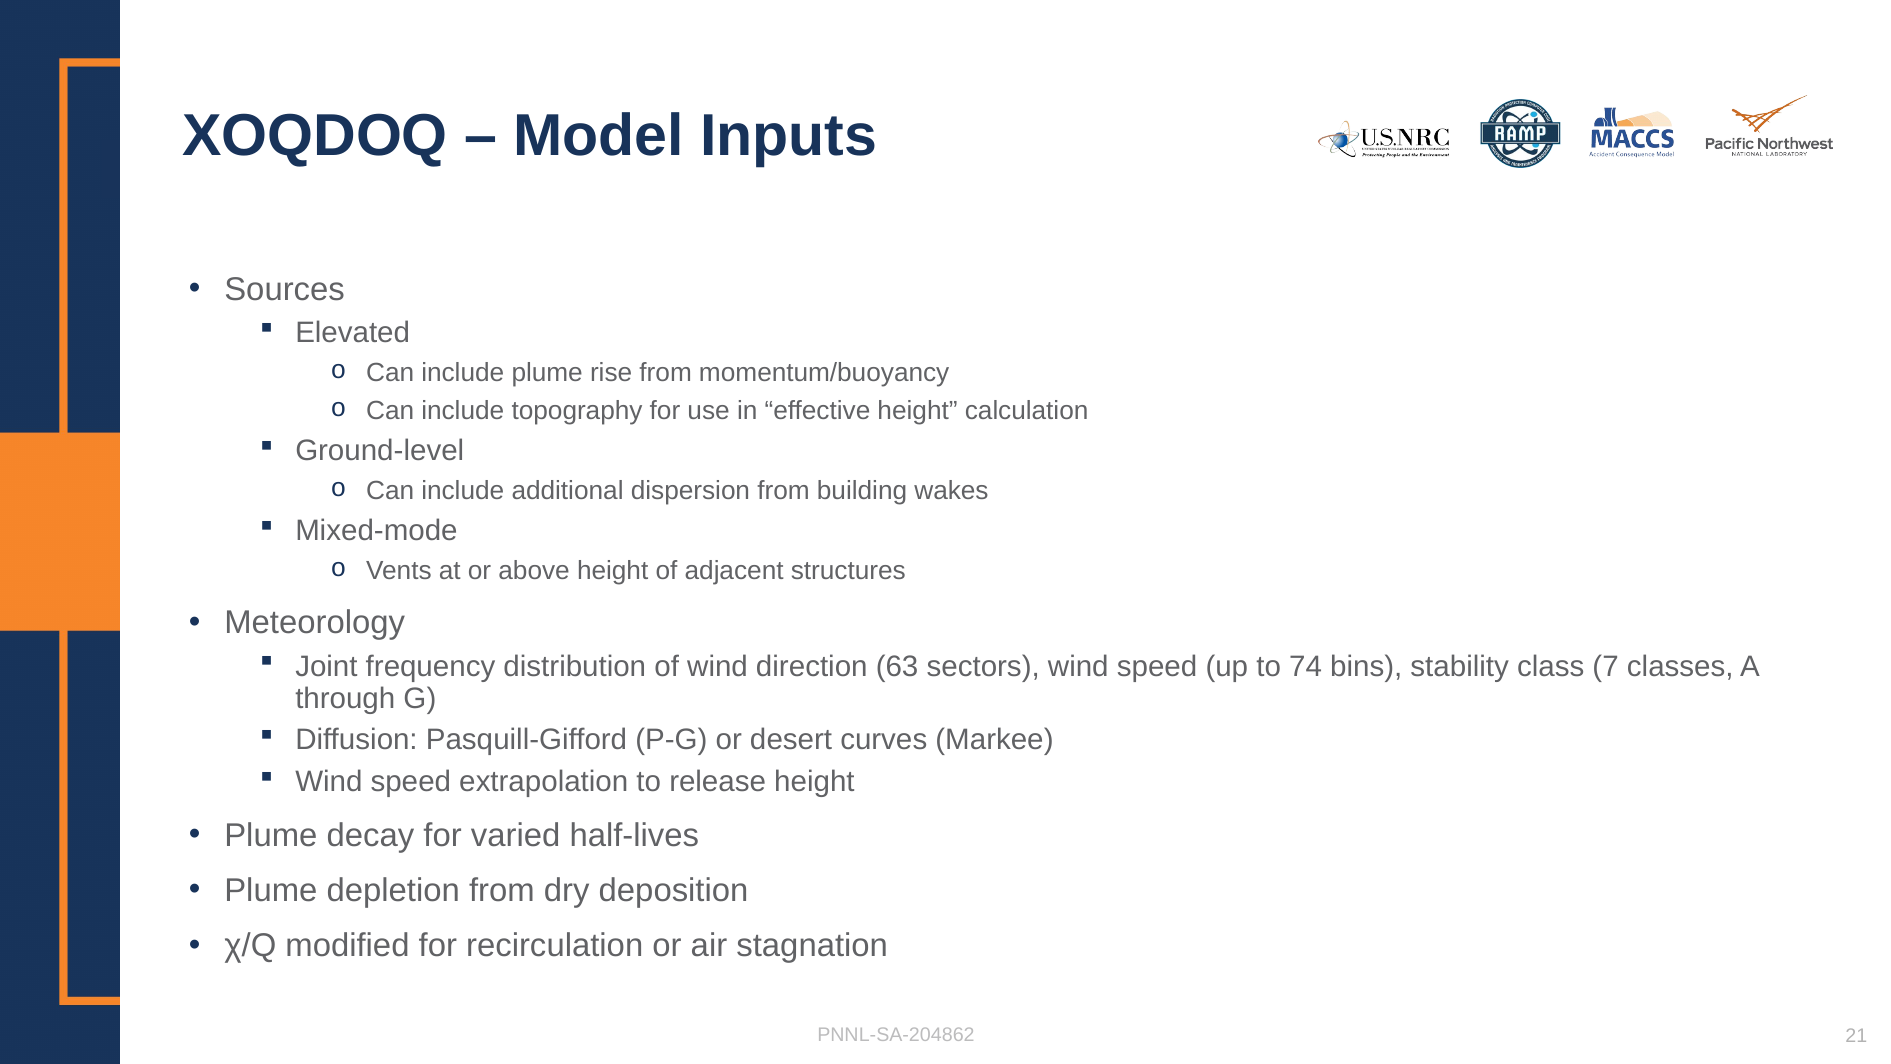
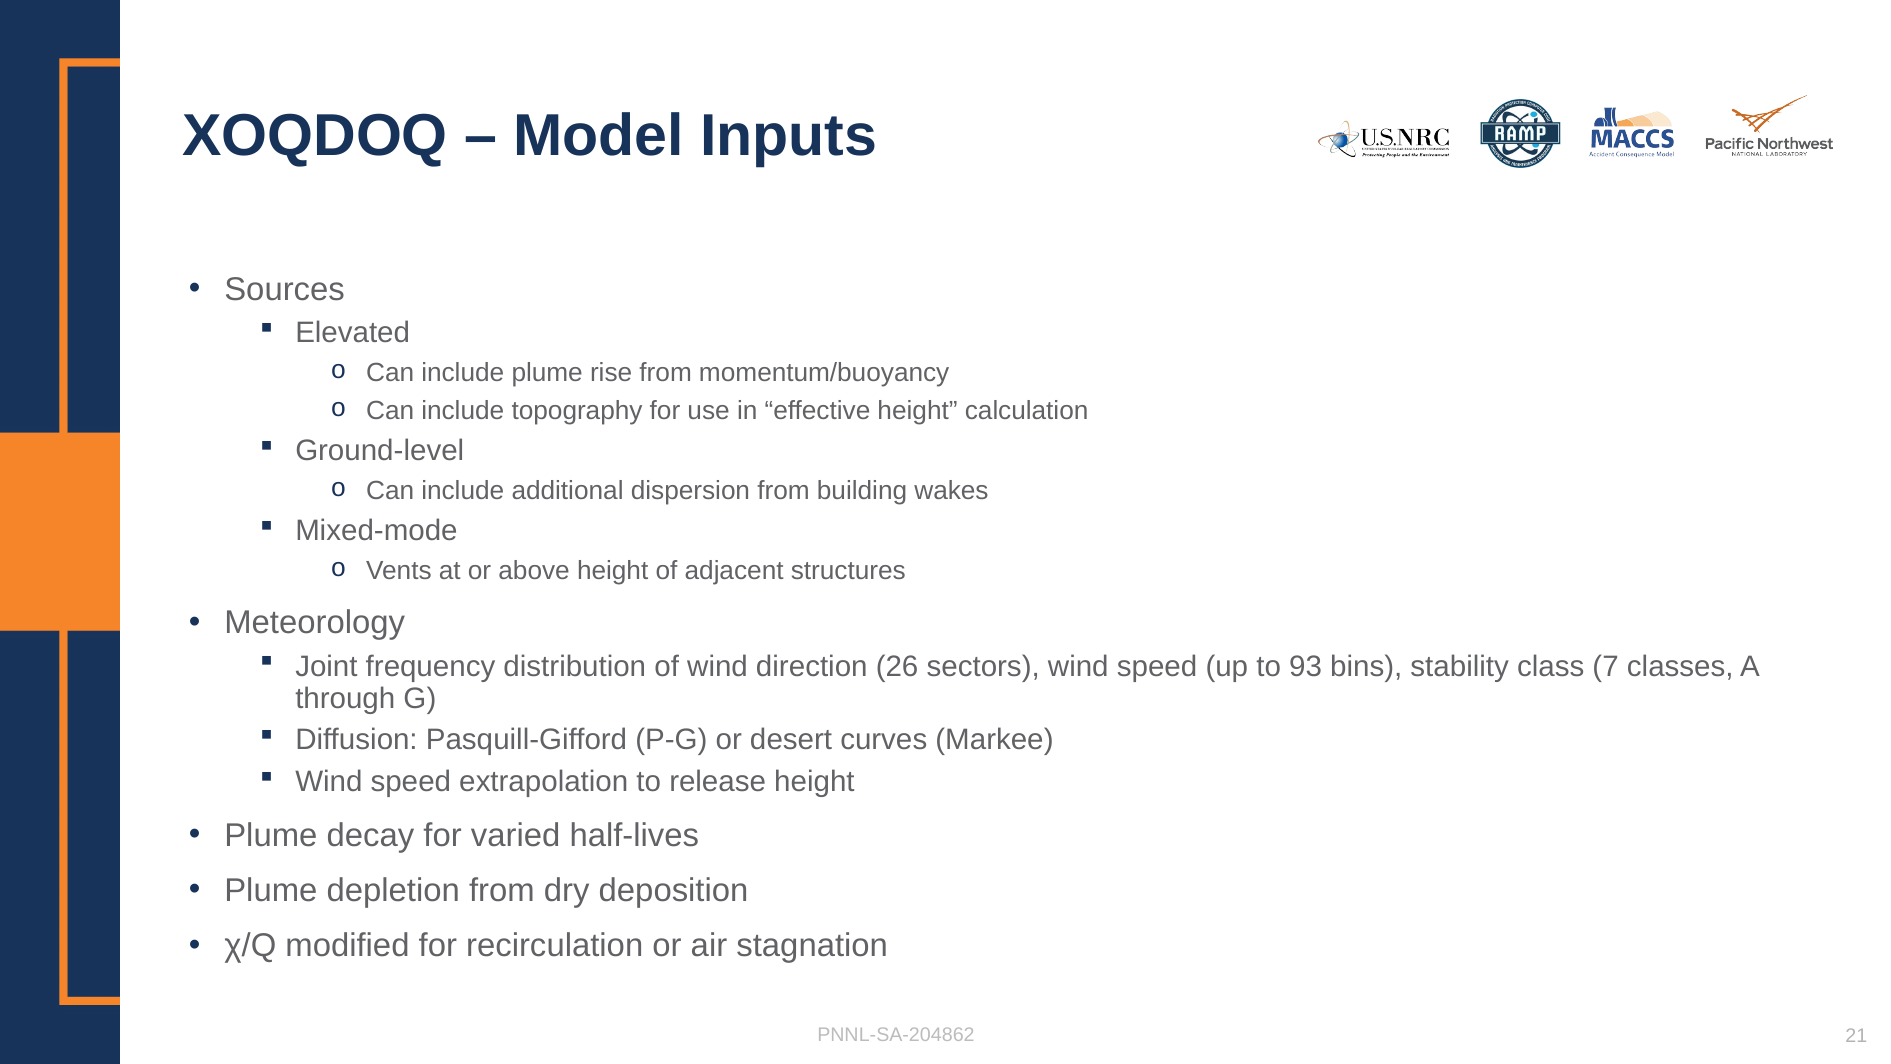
63: 63 -> 26 (897, 666)
74: 74 -> 93 (1306, 666)
